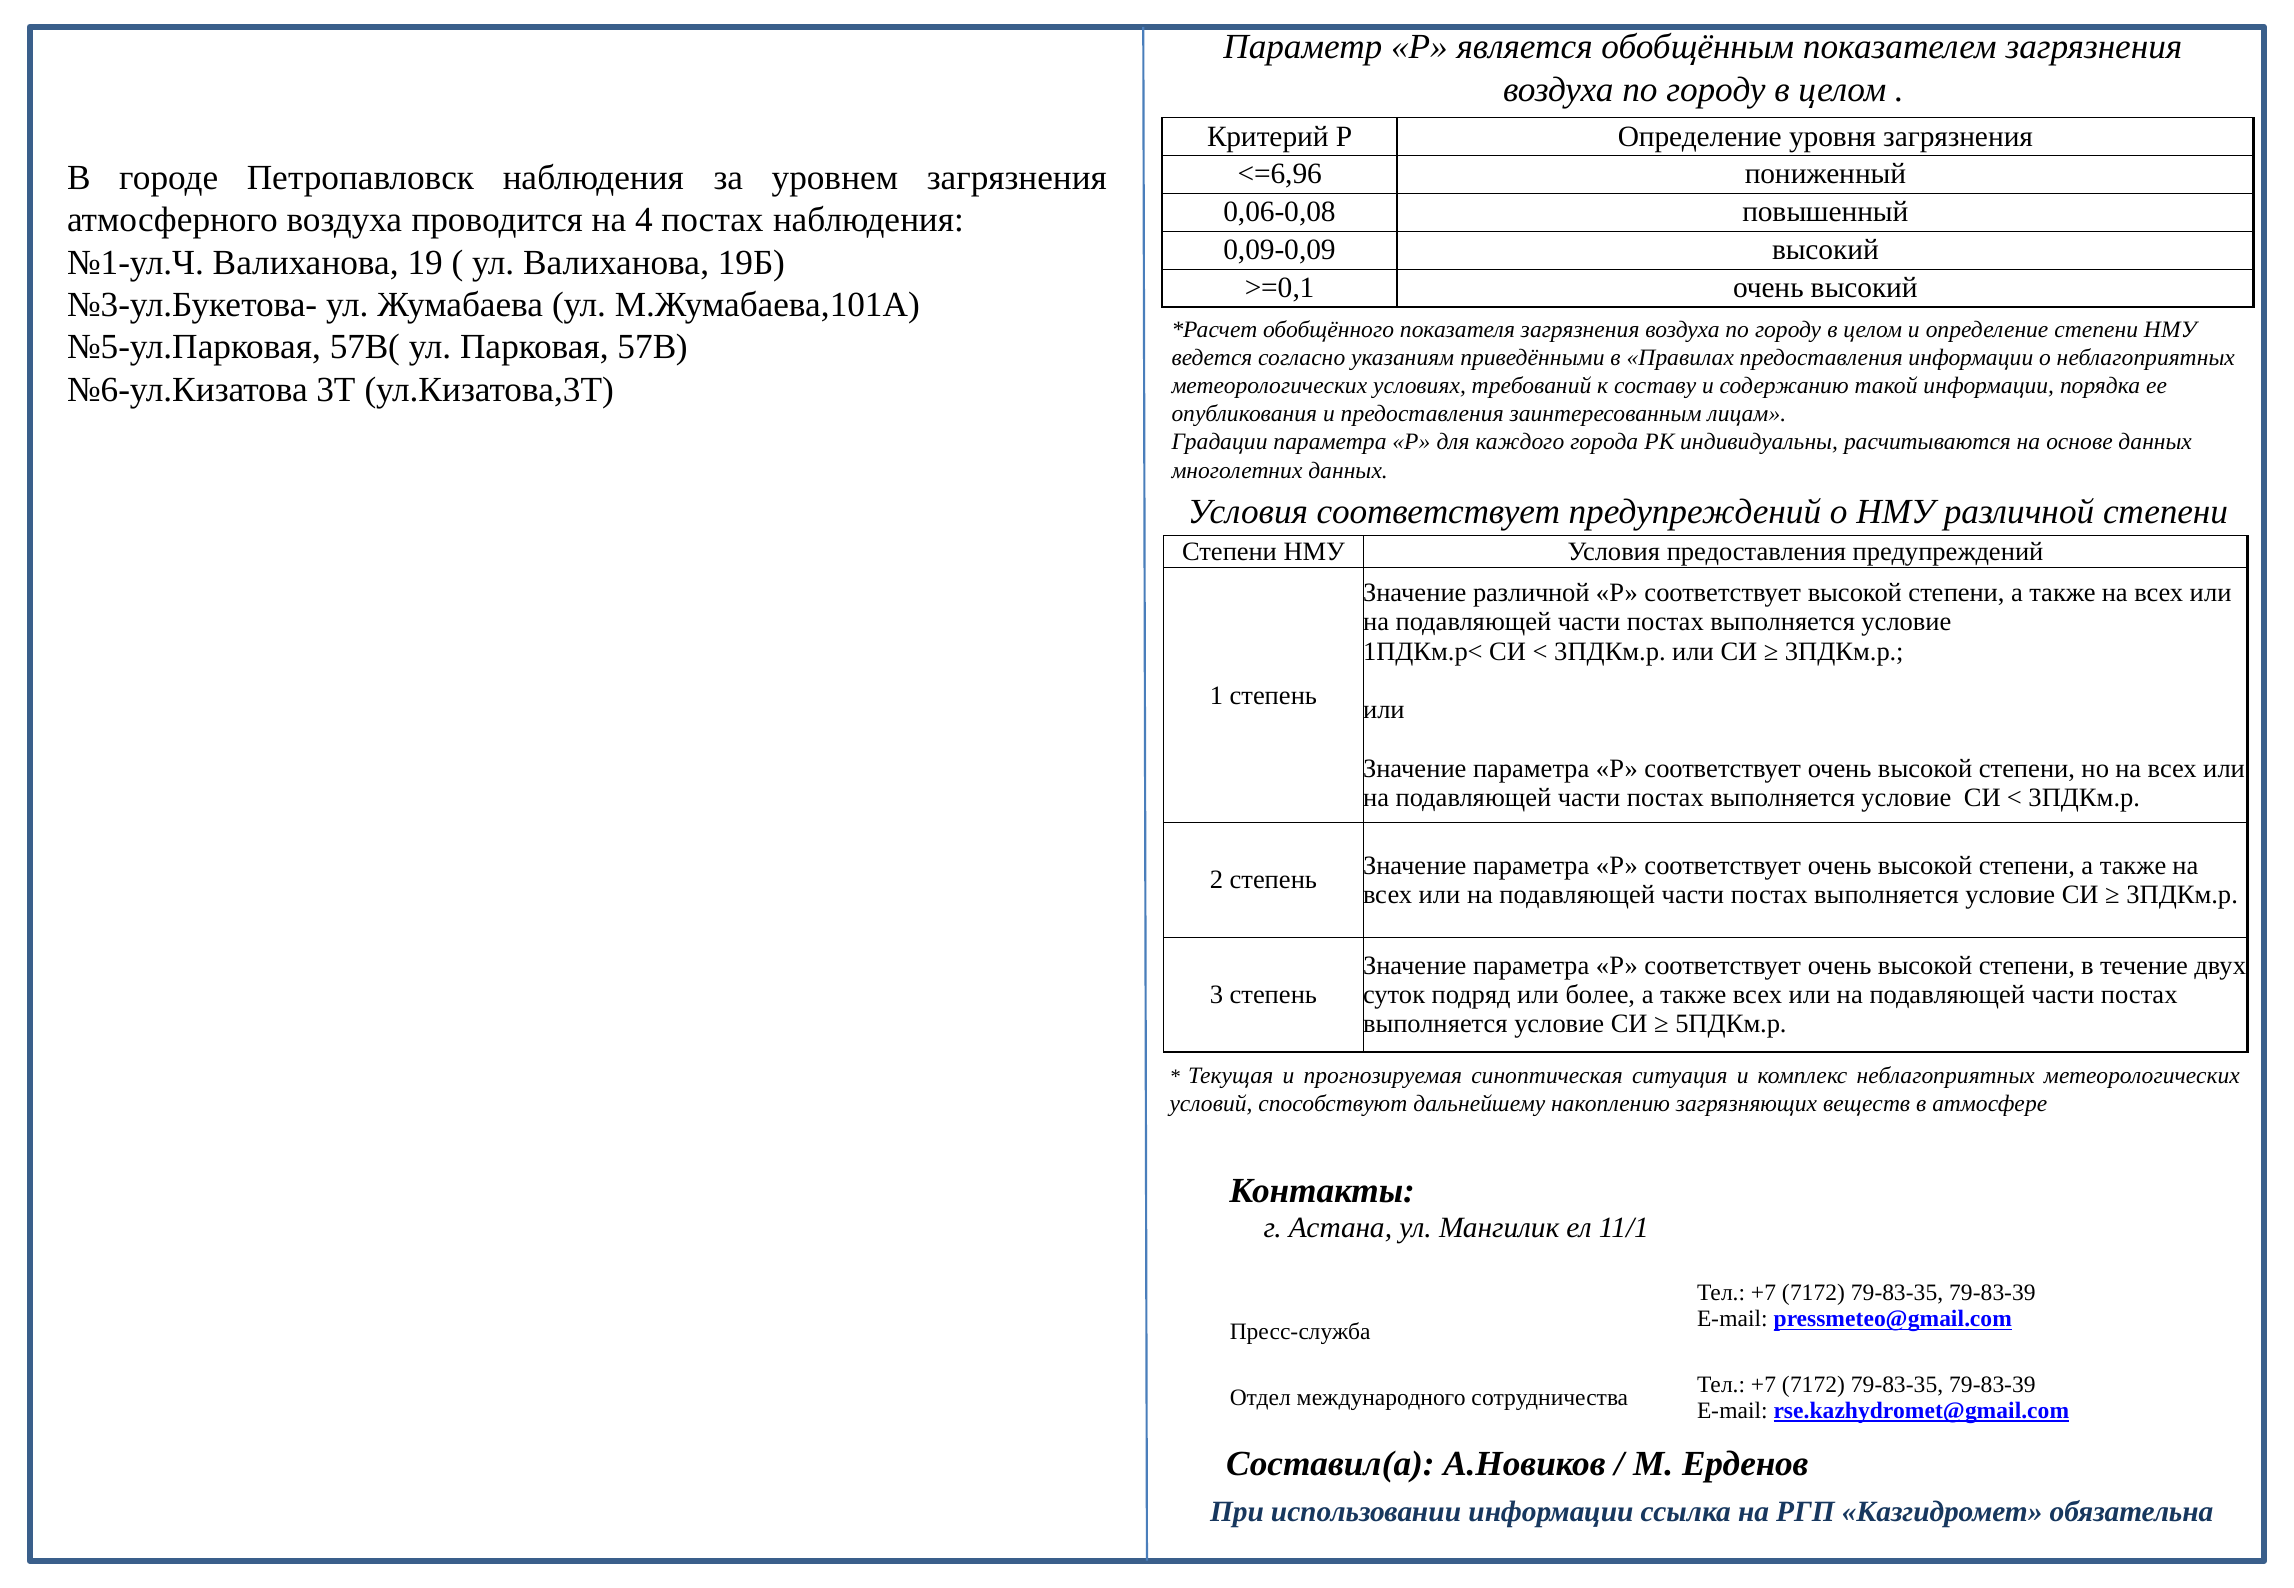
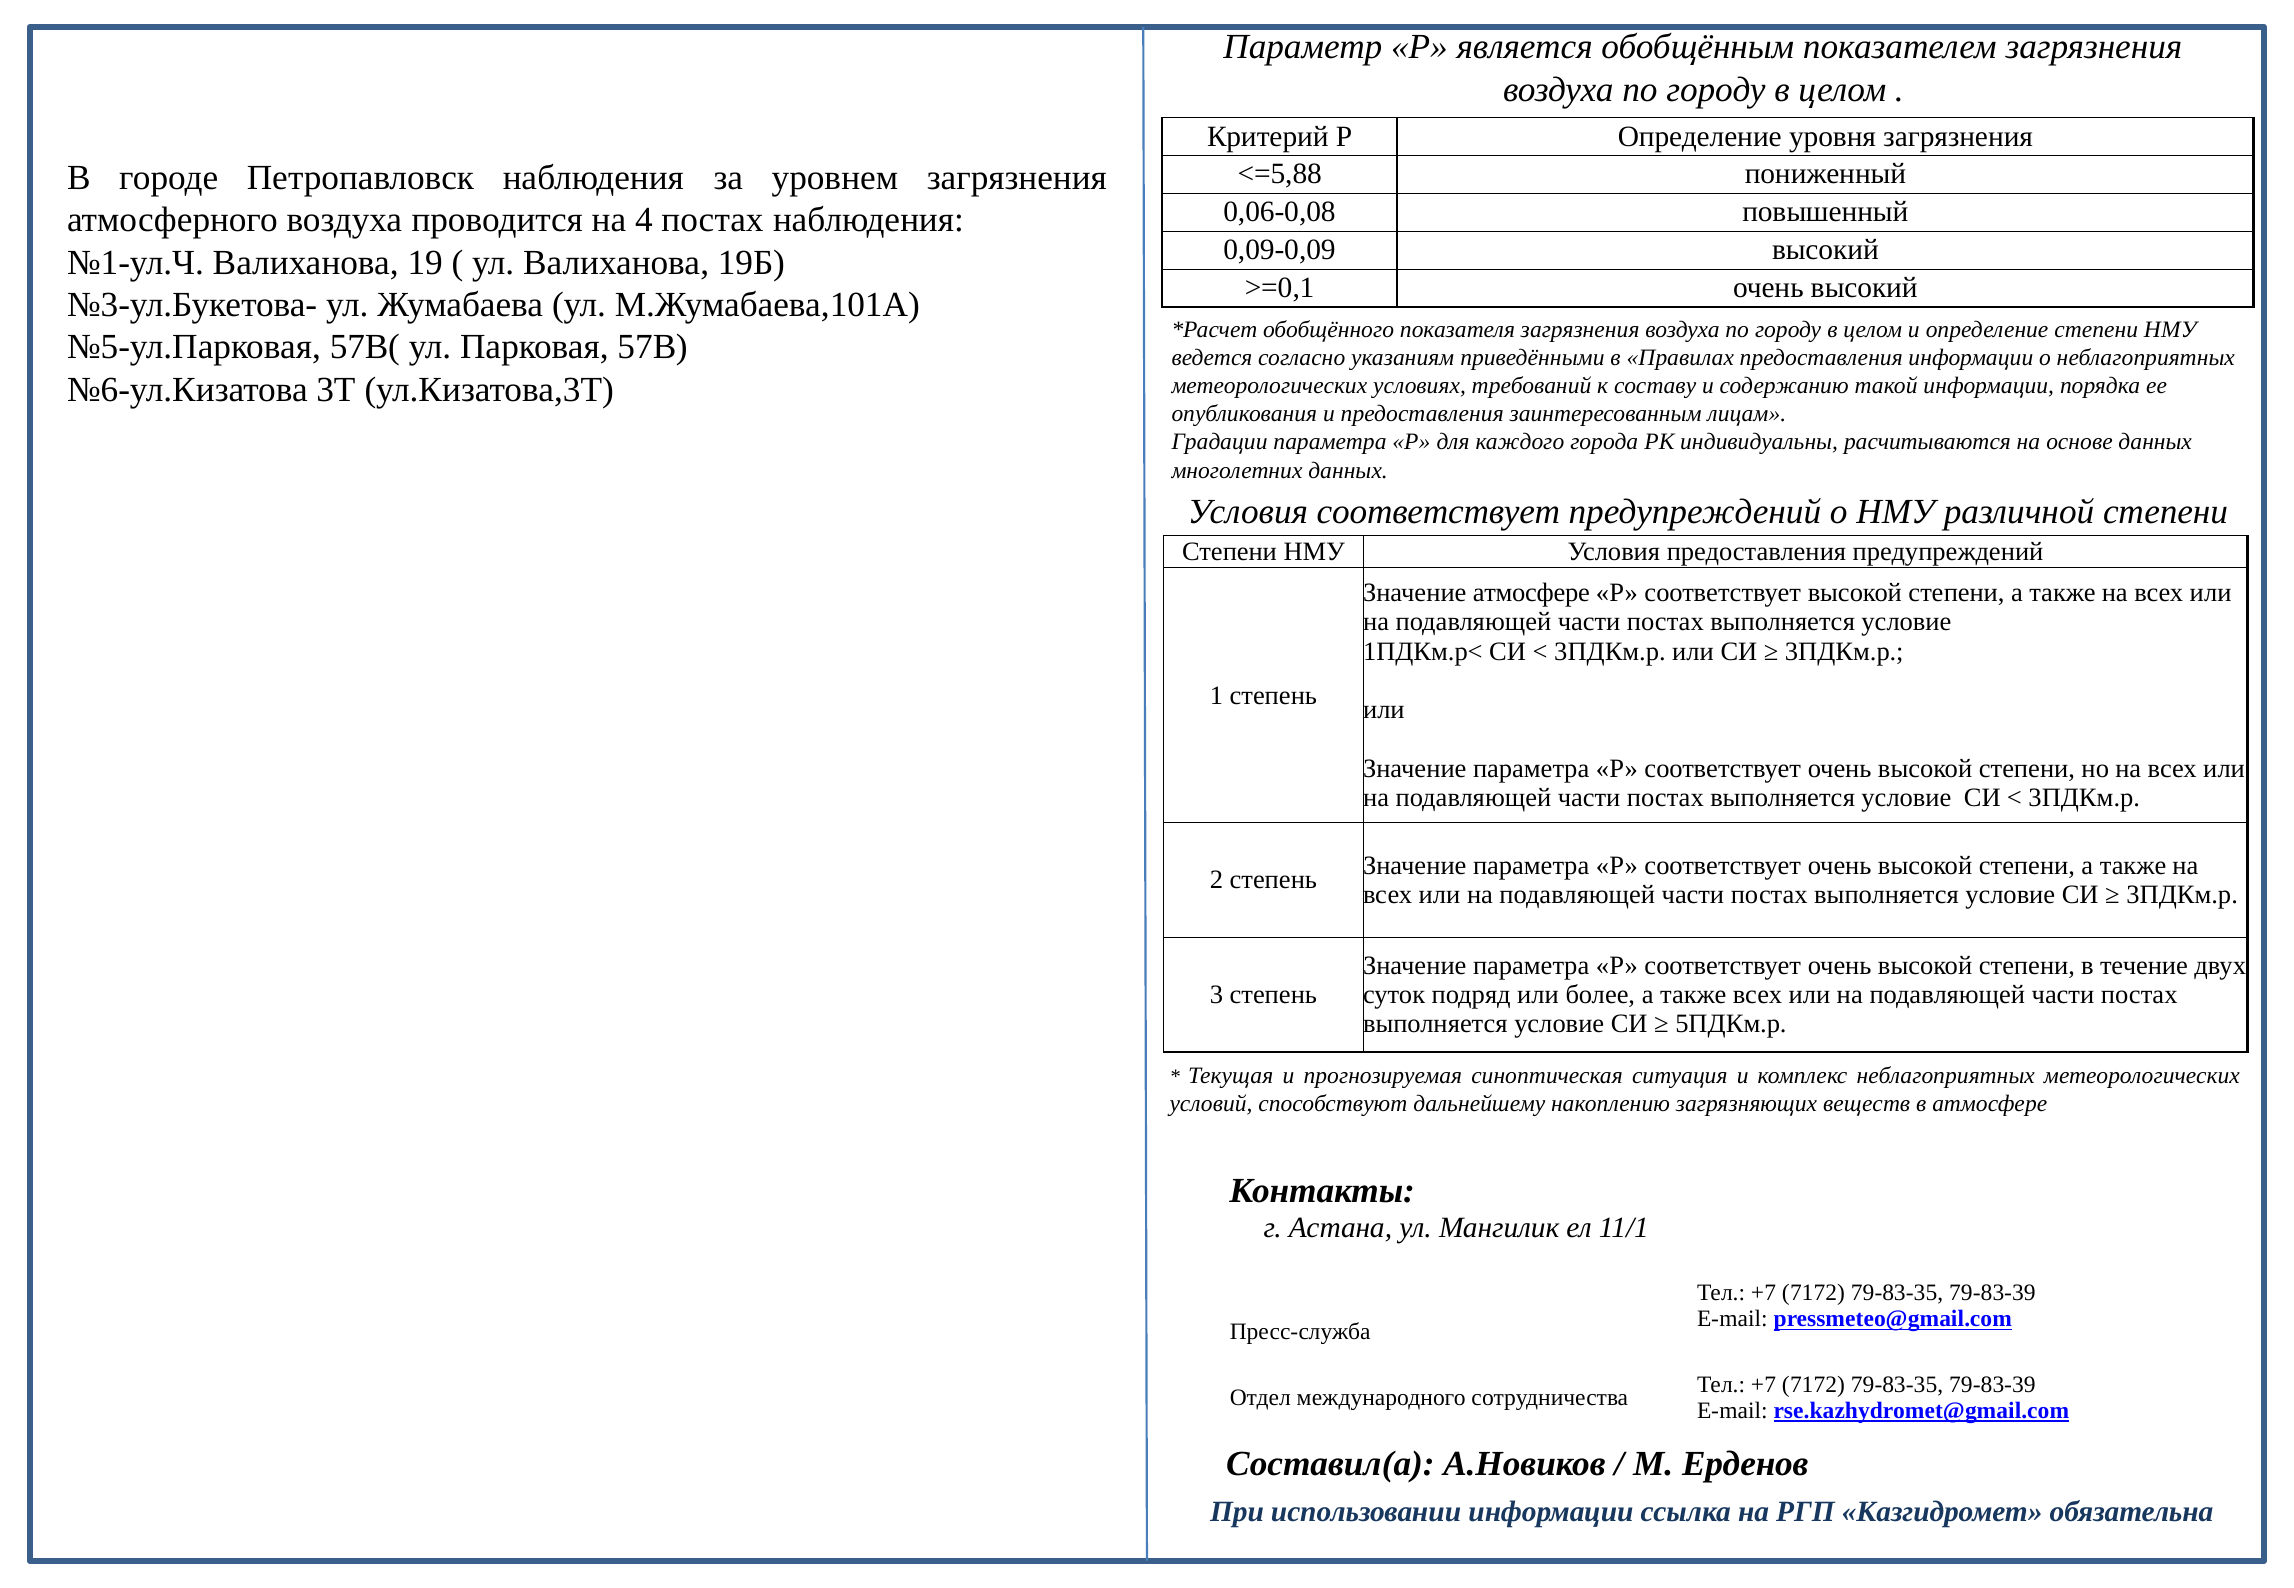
<=6,96: <=6,96 -> <=5,88 (1280, 174)
Значение различной: различной -> атмосфере (1531, 593)
